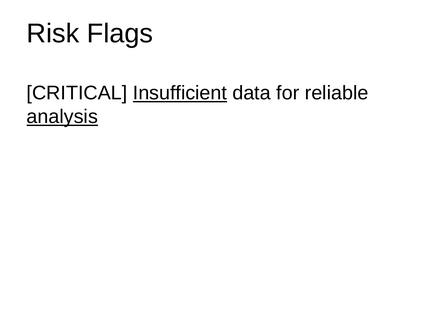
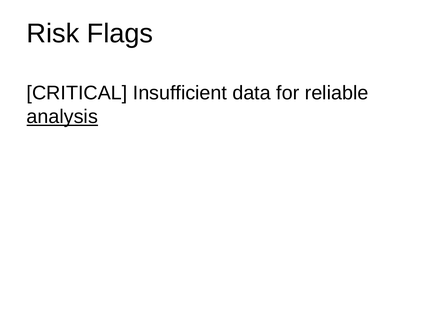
Insufficient underline: present -> none (180, 93)
